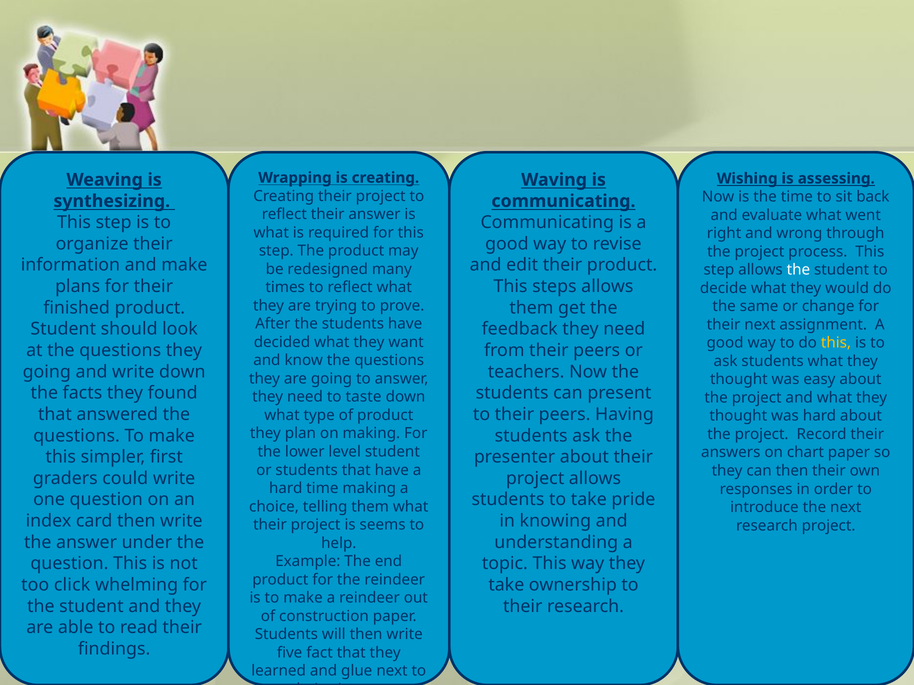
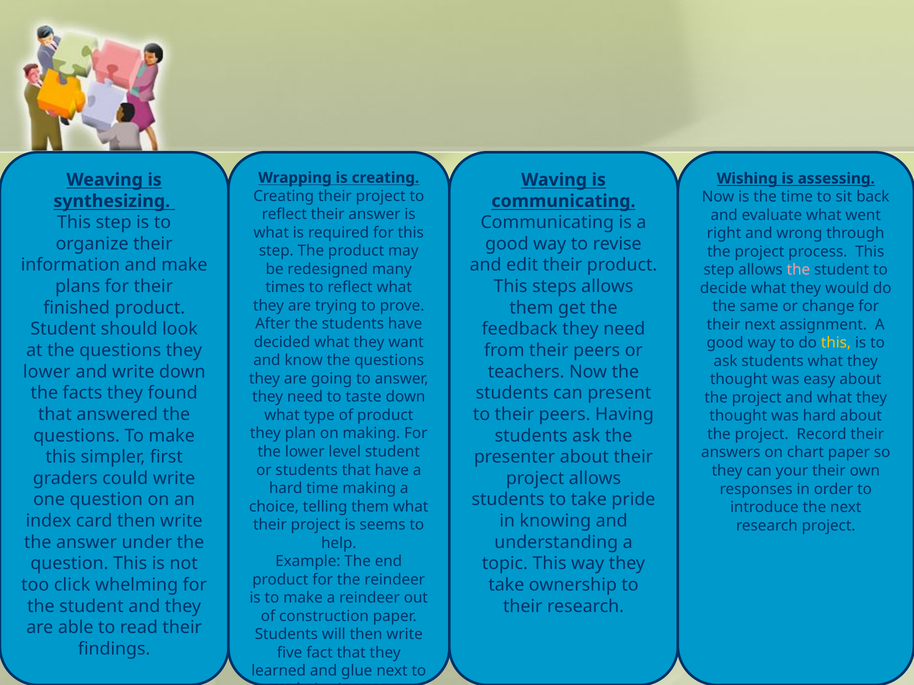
the colour: white -> pink (798, 270)
going: going -> lower (47, 372)
can then: then -> your (792, 471)
